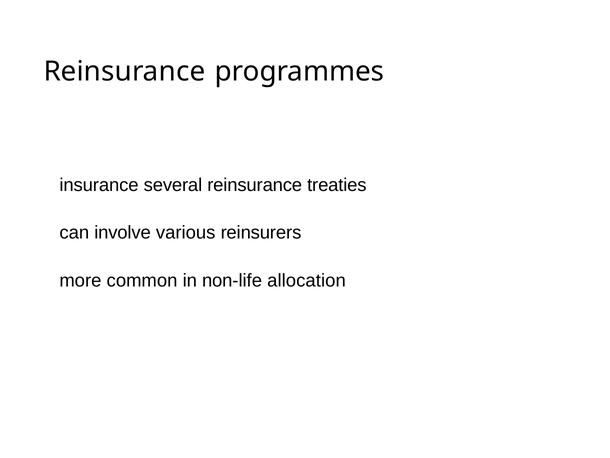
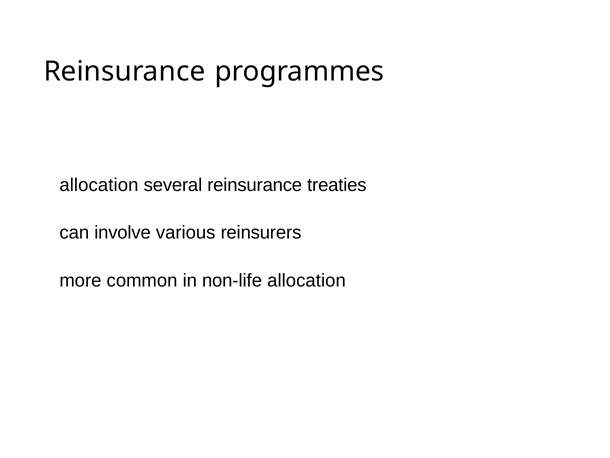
insurance: insurance -> allocation (99, 185)
